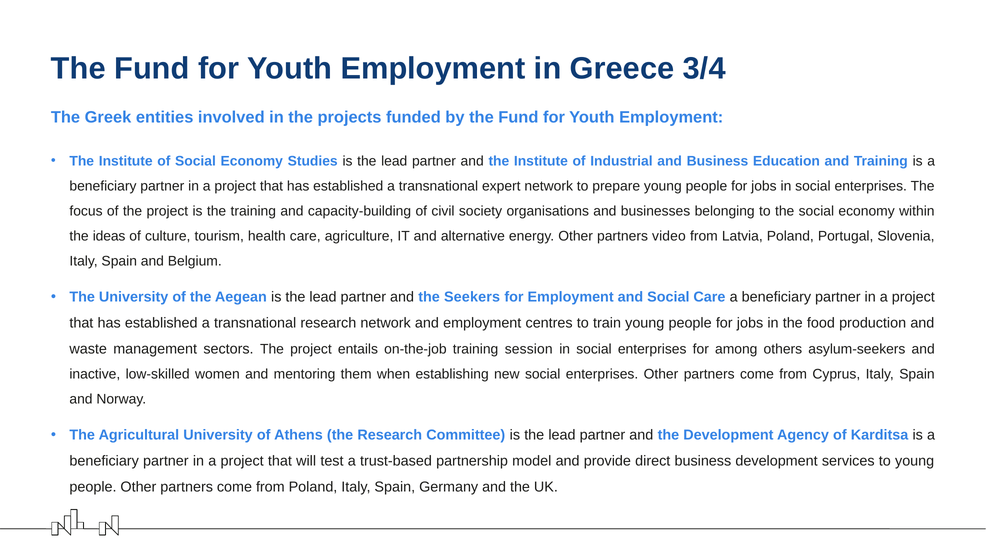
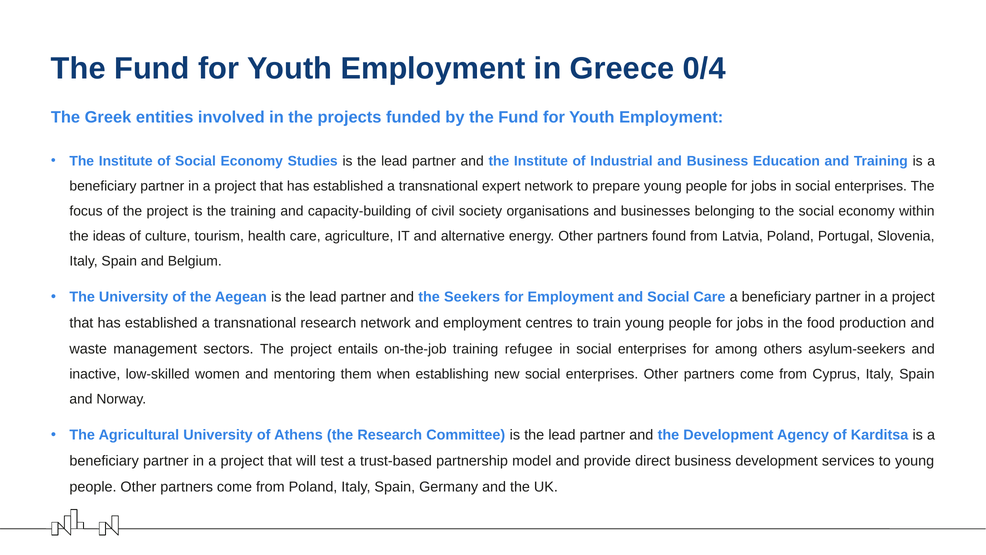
3/4: 3/4 -> 0/4 (704, 68)
video: video -> found (669, 236)
session: session -> refugee (529, 349)
